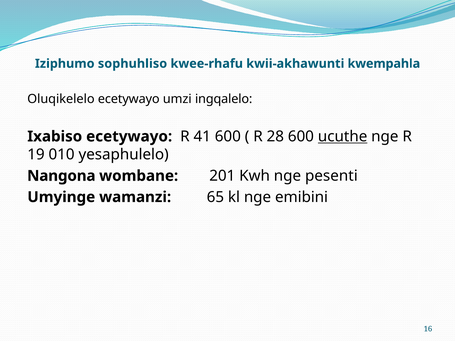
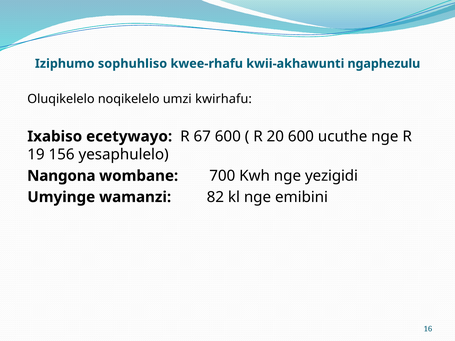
kwempahla: kwempahla -> ngaphezulu (384, 64)
Oluqikelelo ecetywayo: ecetywayo -> noqikelelo (129, 99)
ingqalelo: ingqalelo -> kwirhafu (224, 99)
41: 41 -> 67 (202, 137)
28: 28 -> 20 (275, 137)
ucuthe underline: present -> none (343, 137)
010: 010 -> 156 (62, 155)
201: 201 -> 700 (222, 176)
pesenti: pesenti -> yezigidi (331, 176)
65: 65 -> 82 (215, 197)
